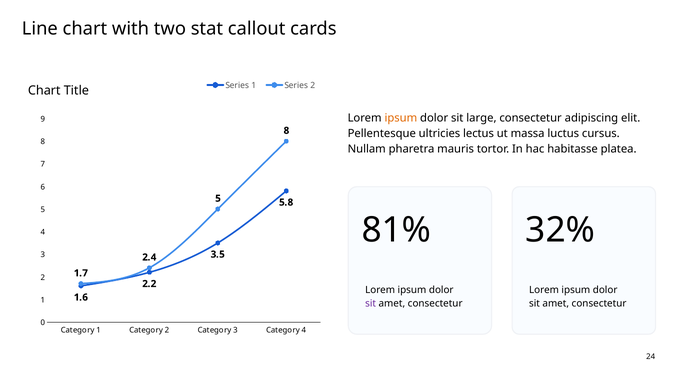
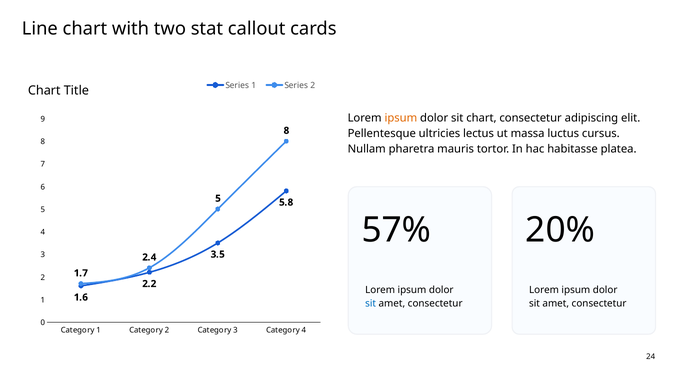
sit large: large -> chart (481, 118)
81%: 81% -> 57% (396, 230)
32%: 32% -> 20% (560, 230)
sit colour: purple -> blue (371, 303)
